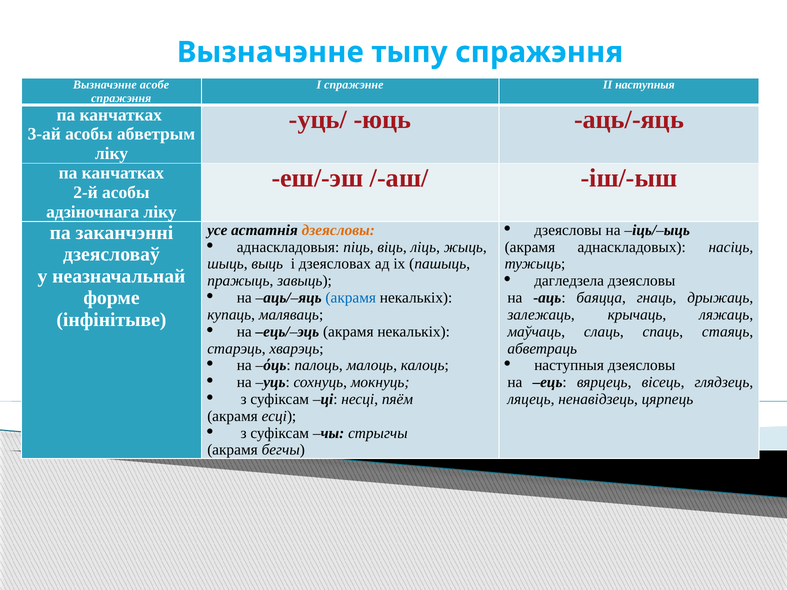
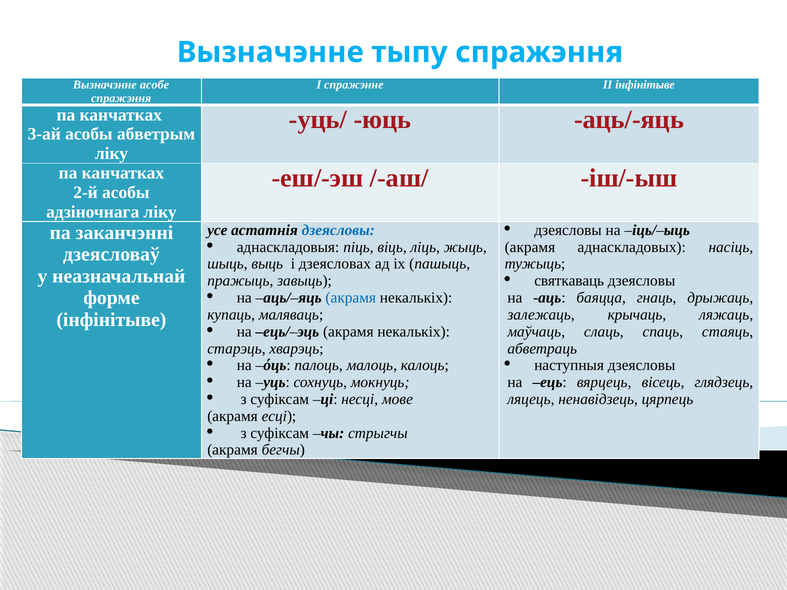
ІІ наступныя: наступныя -> інфінітыве (645, 85)
дзеясловы colour: orange -> blue (338, 230)
дагледзела: дагледзела -> святкаваць (569, 281)
пяём: пяём -> мове (397, 399)
